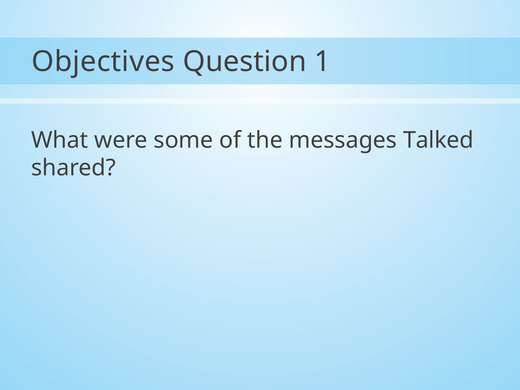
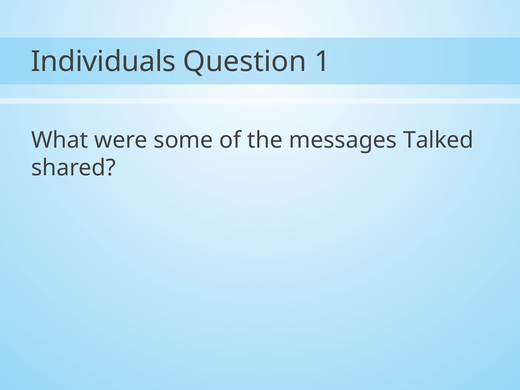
Objectives: Objectives -> Individuals (103, 62)
